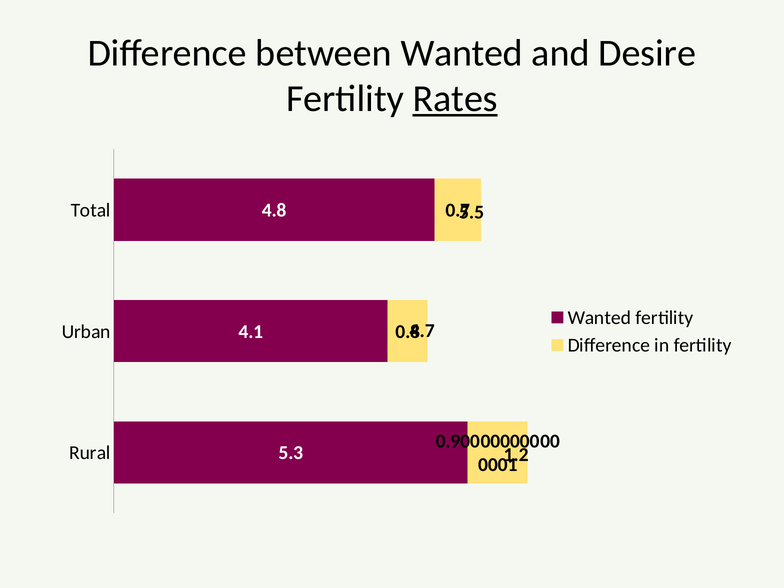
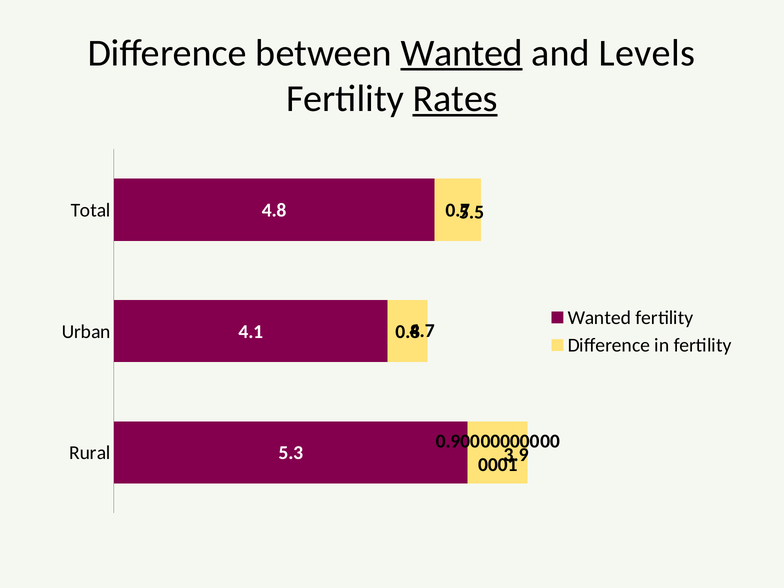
Wanted underline: none -> present (462, 53)
Desire: Desire -> Levels (647, 53)
1.2: 1.2 -> 3.9 (516, 455)
